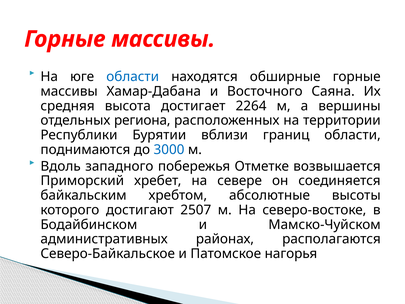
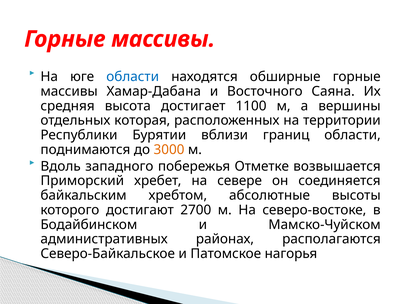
2264: 2264 -> 1100 (251, 106)
региона: региона -> которая (142, 120)
3000 colour: blue -> orange (169, 150)
2507: 2507 -> 2700 (196, 210)
